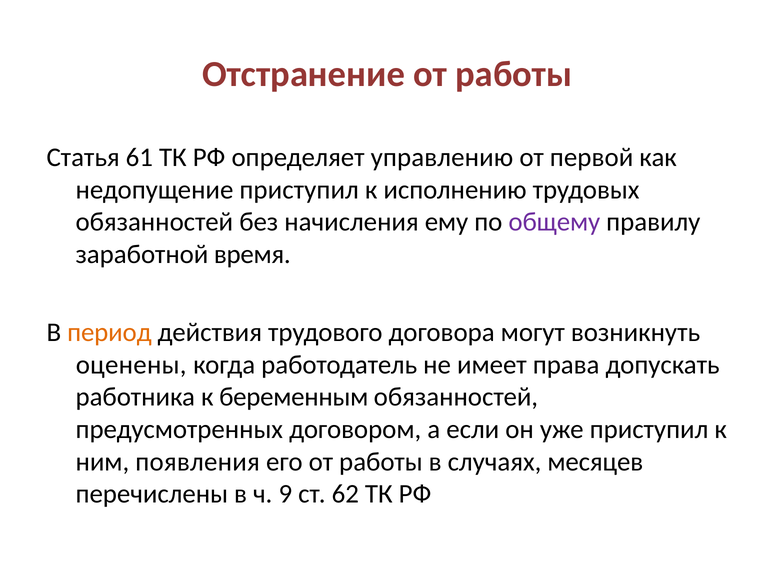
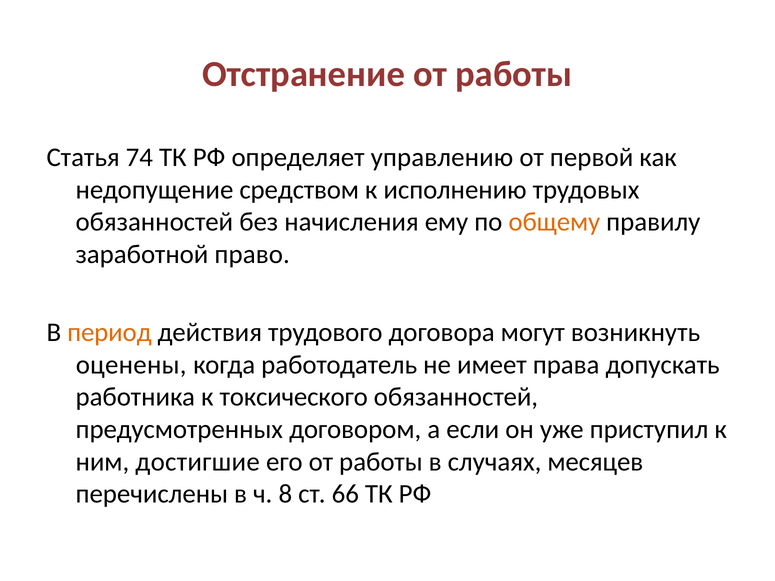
61: 61 -> 74 (139, 158)
недопущение приступил: приступил -> средством (299, 190)
общему colour: purple -> orange (554, 222)
время: время -> право (252, 254)
беременным: беременным -> токсического (294, 397)
появления: появления -> достигшие (198, 462)
9: 9 -> 8 (285, 494)
62: 62 -> 66 (345, 494)
